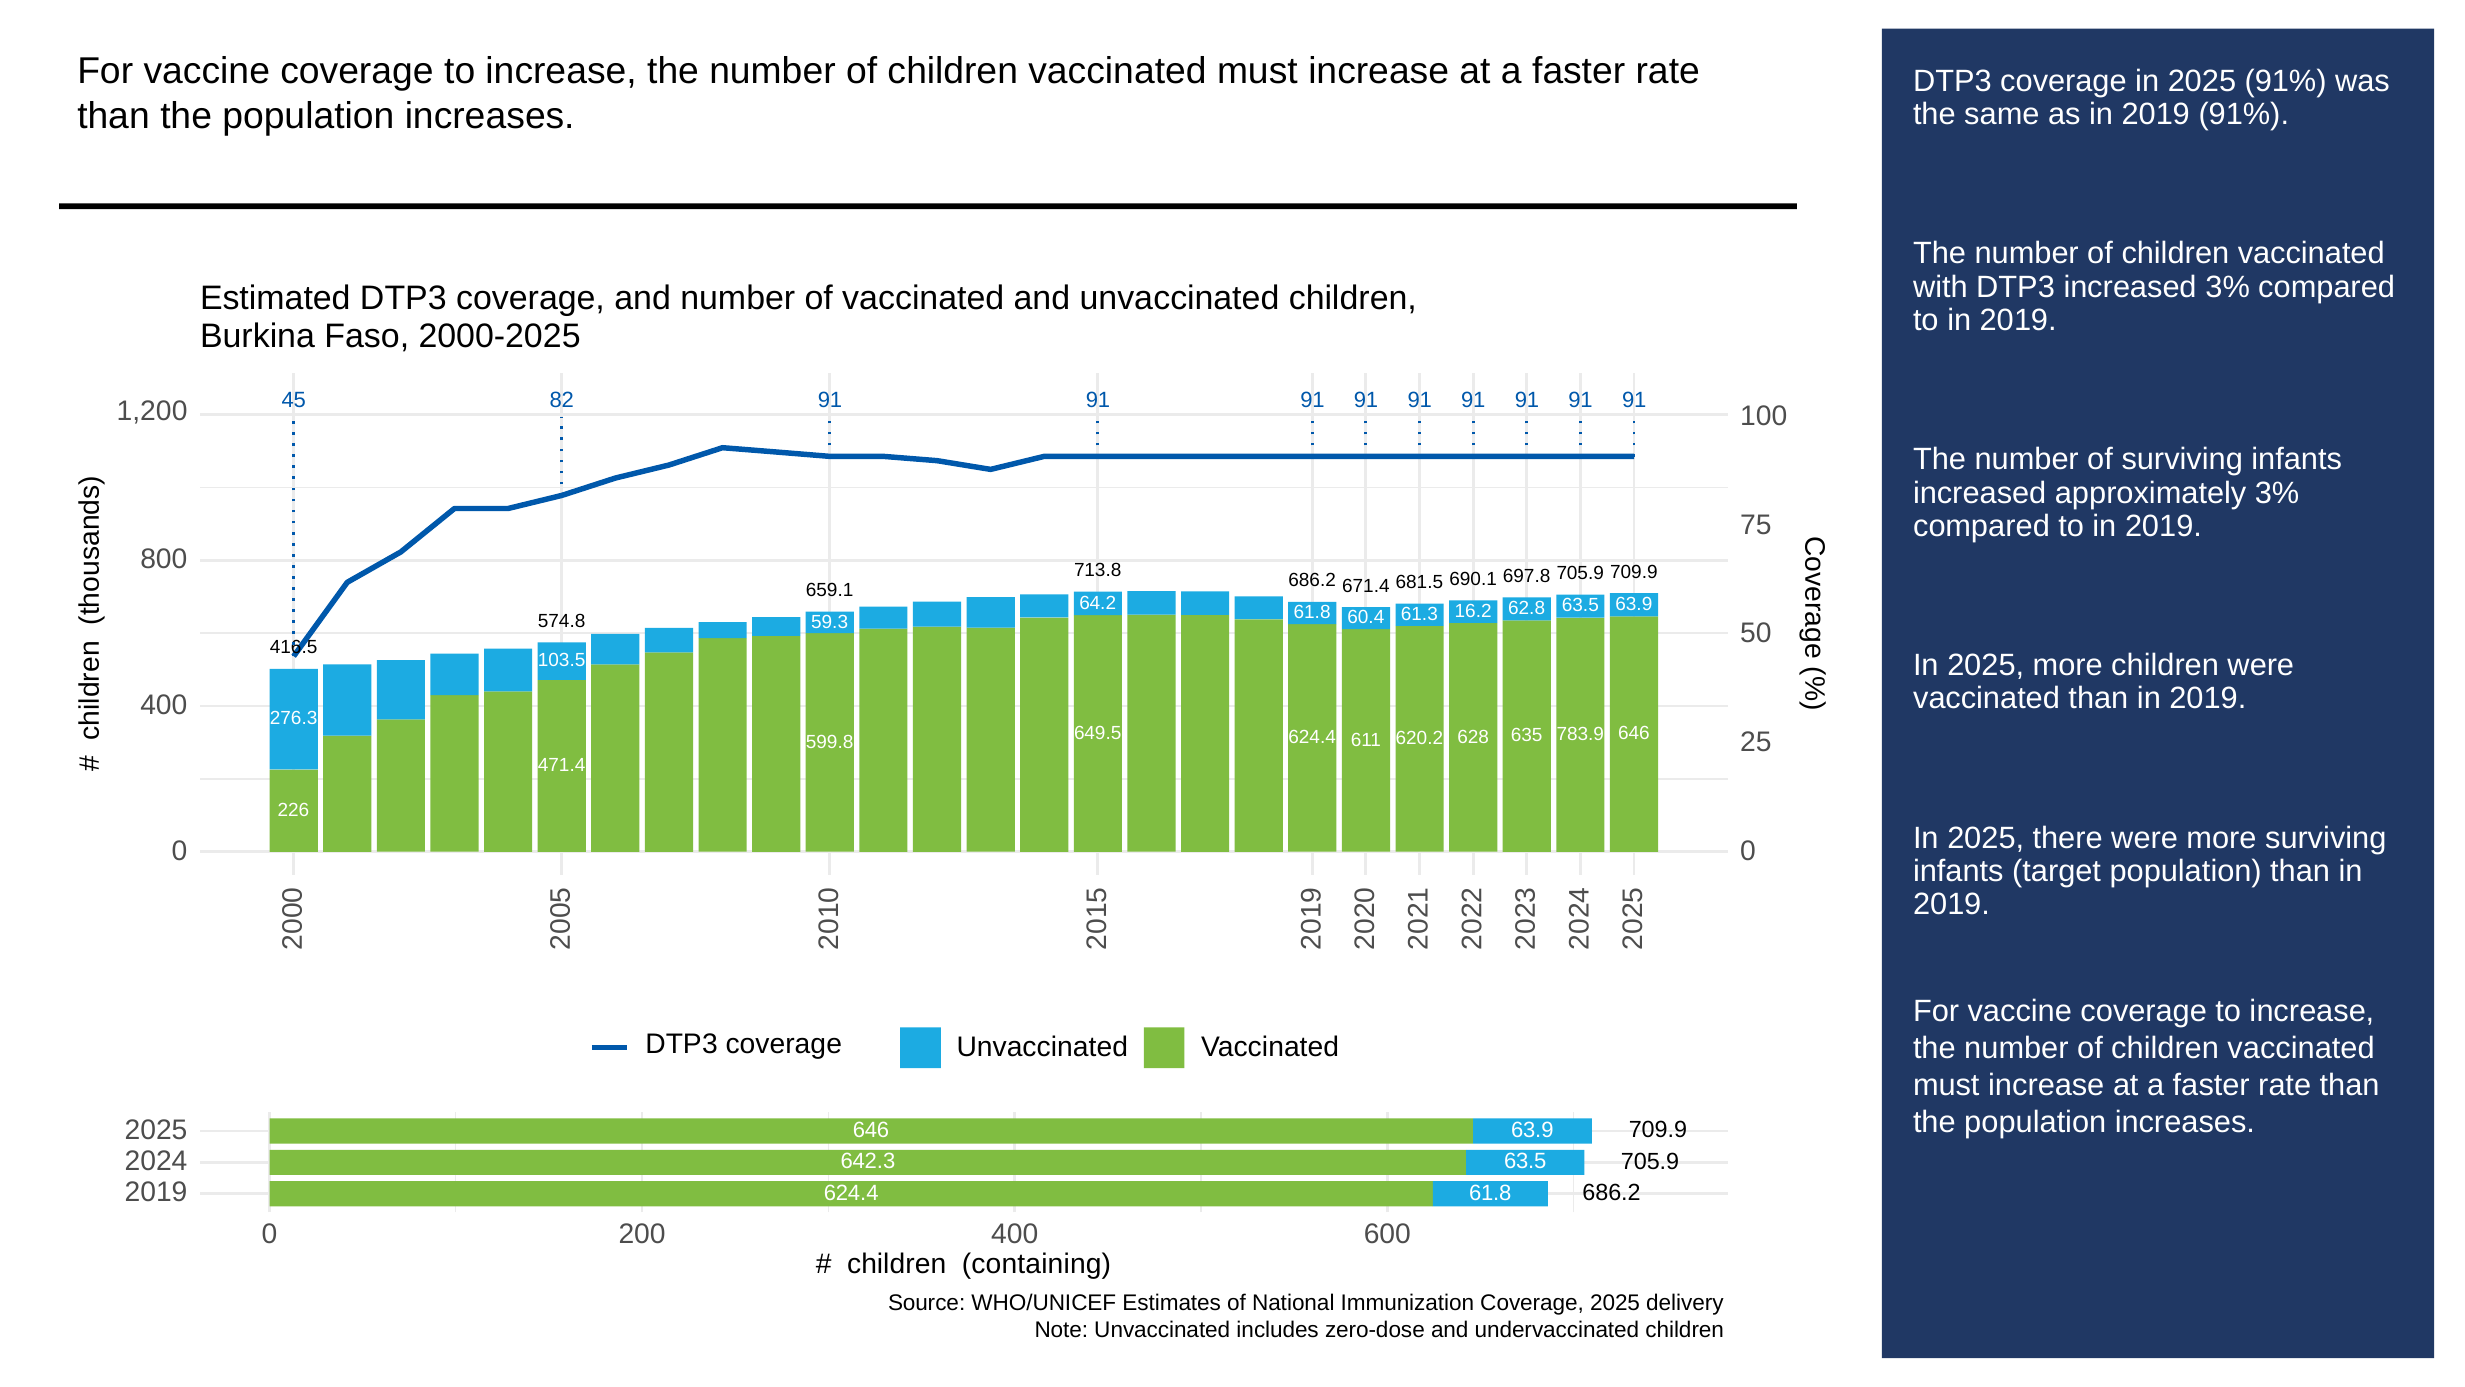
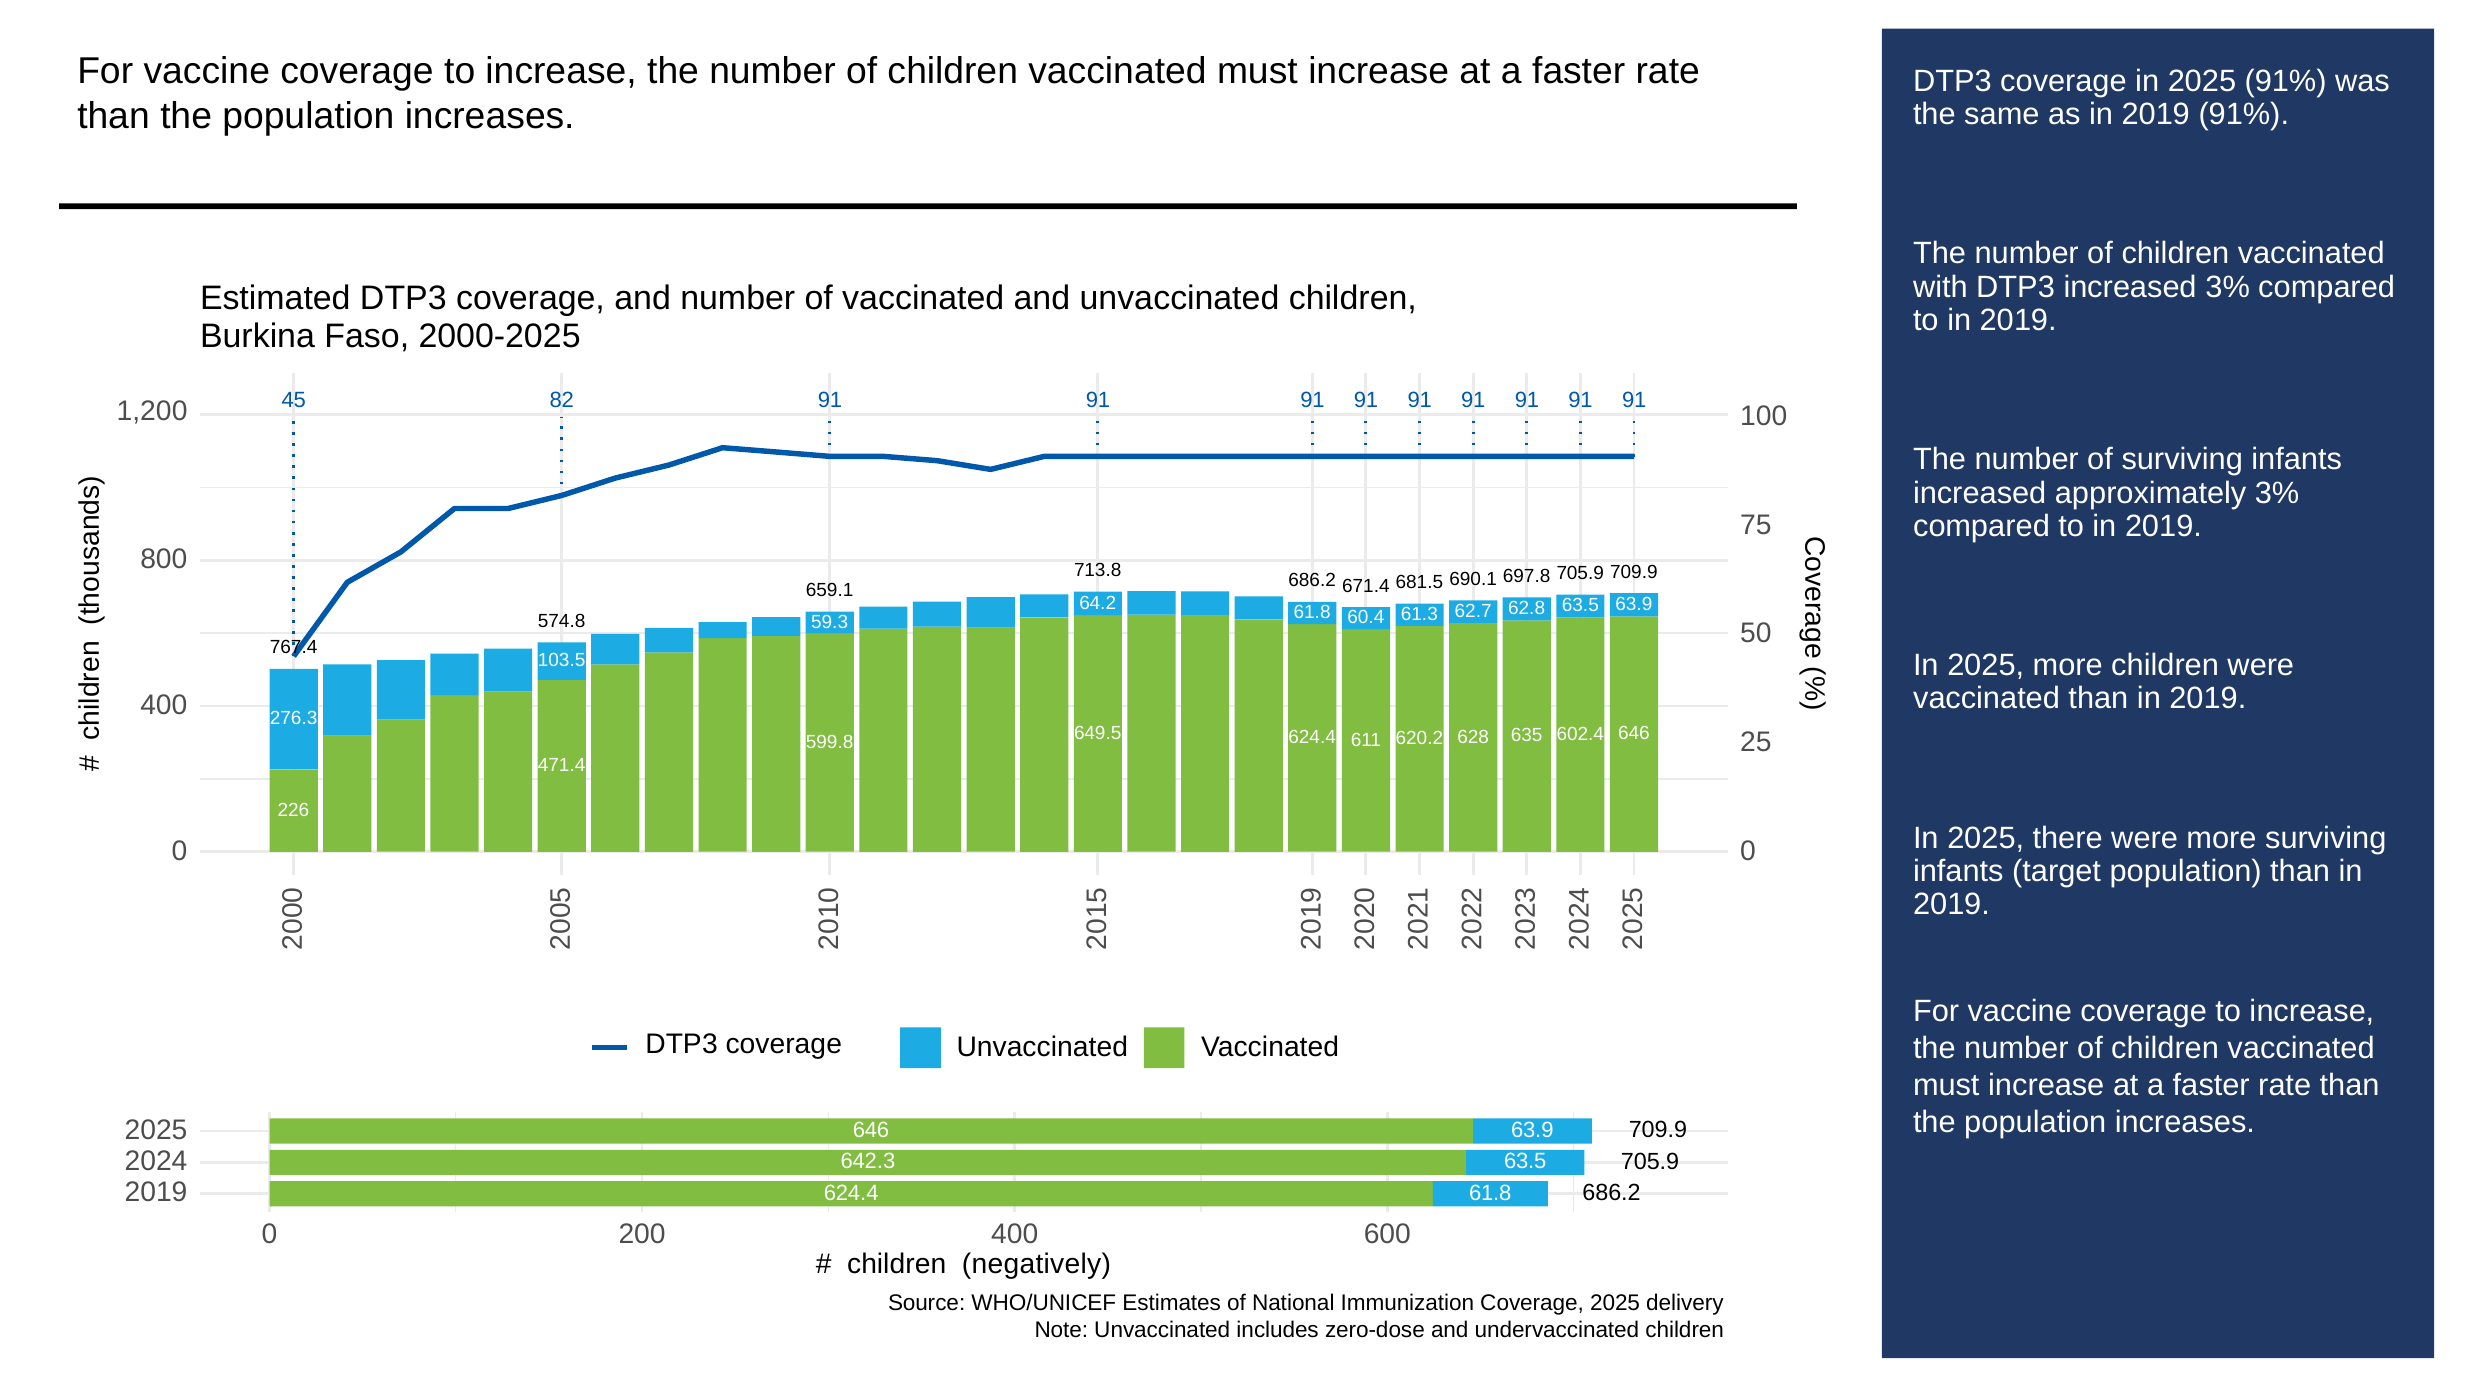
16.2: 16.2 -> 62.7 (1473, 611)
416.5: 416.5 -> 767.4 (294, 647)
783.9: 783.9 -> 602.4 (1580, 734)
containing: containing -> negatively (1036, 1264)
